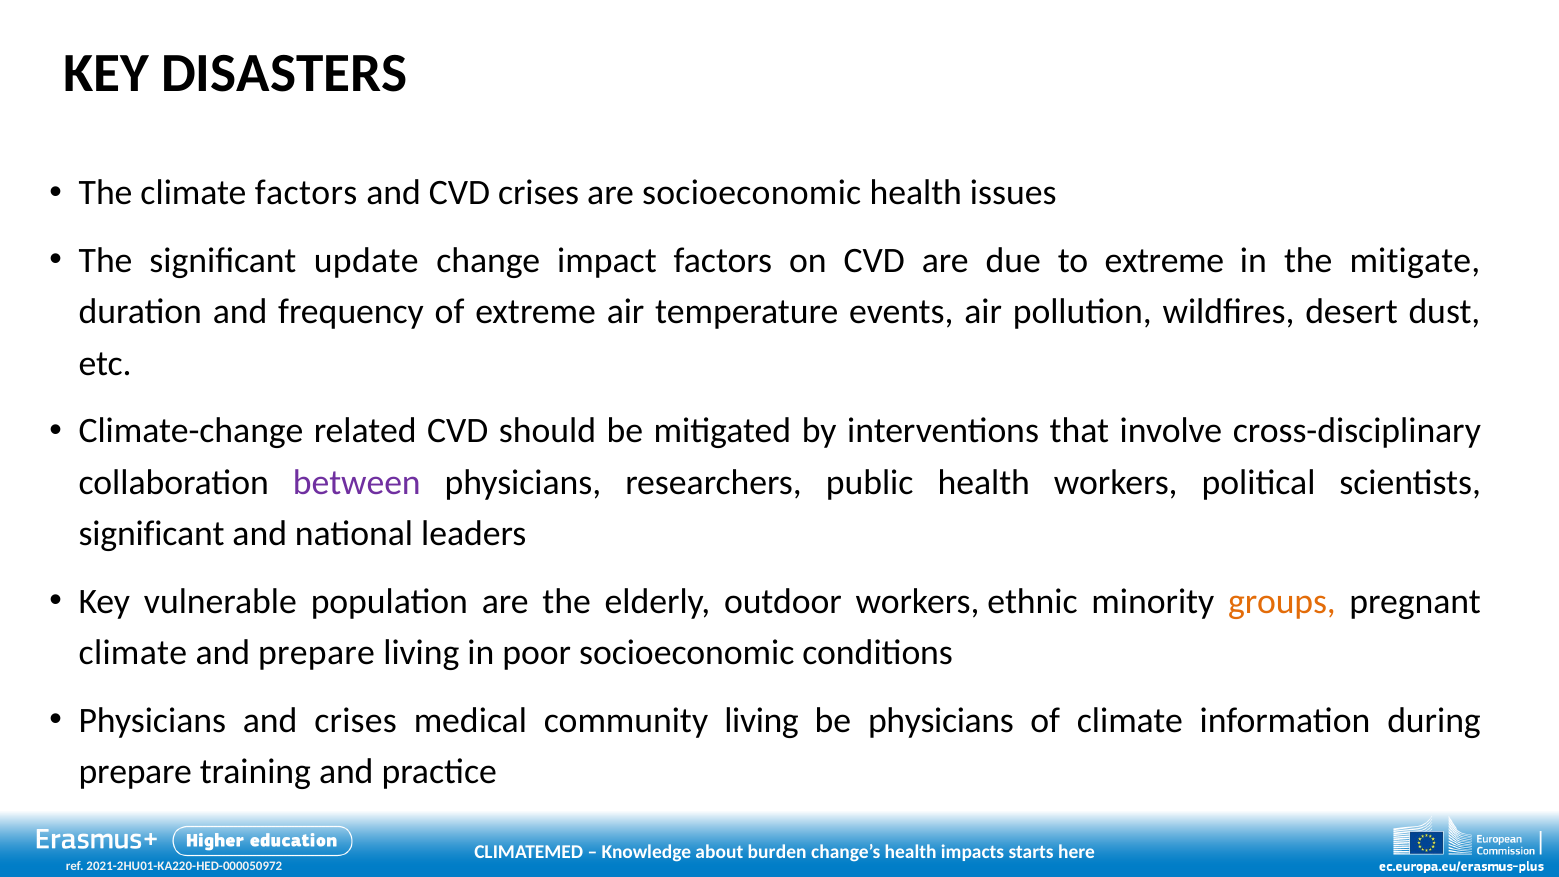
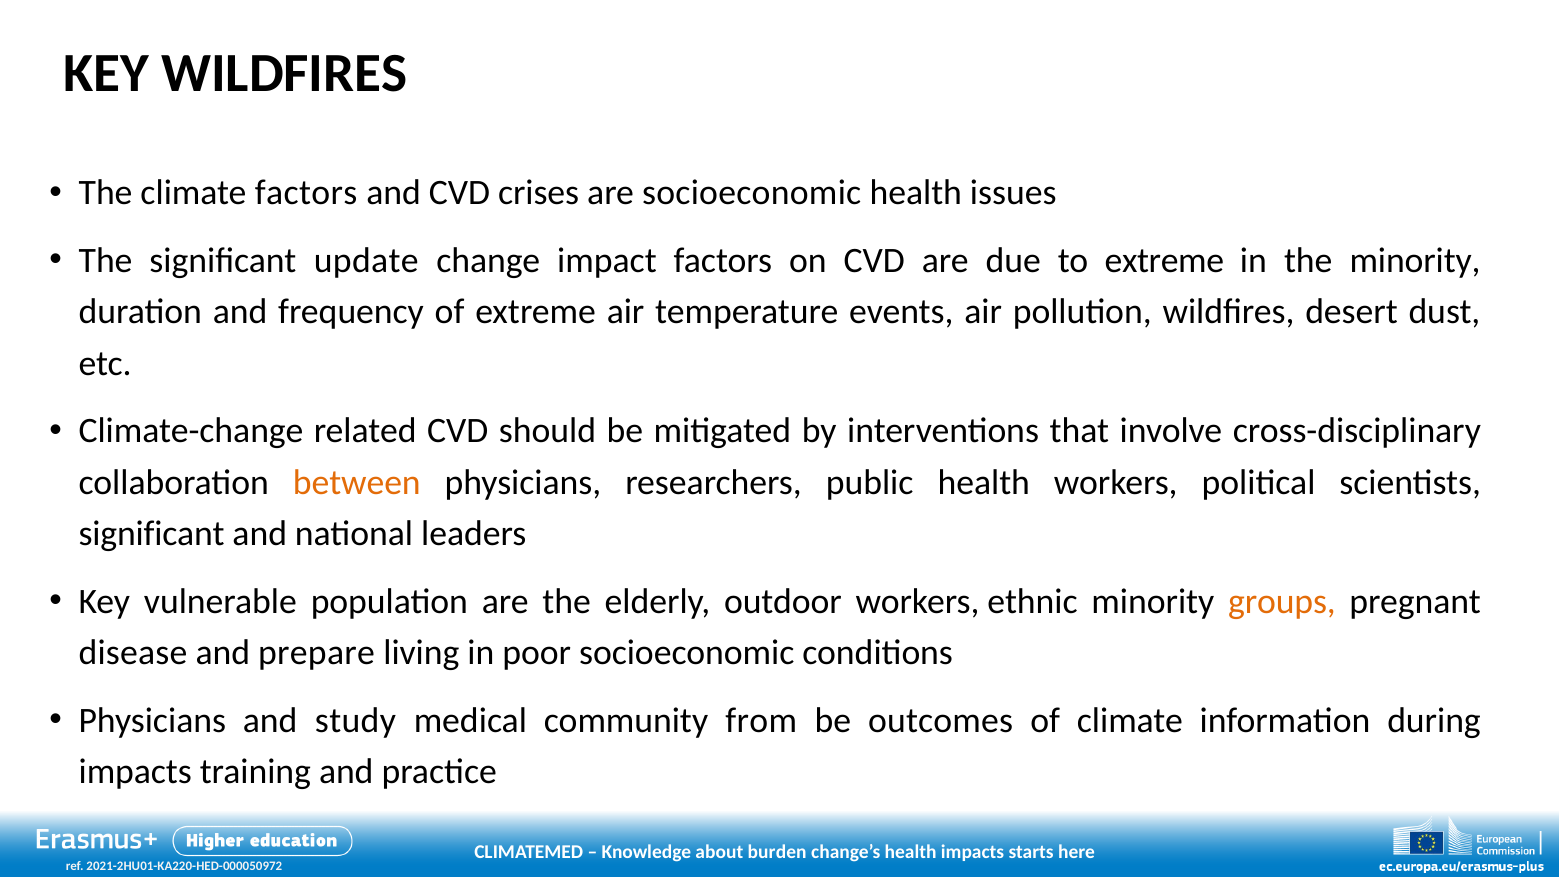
KEY DISASTERS: DISASTERS -> WILDFIRES (284, 74)
the mitigate: mitigate -> minority (1415, 261)
between colour: purple -> orange (357, 483)
climate: climate -> disease (133, 653)
and crises: crises -> study (355, 721)
community living: living -> from (761, 721)
be physicians: physicians -> outcomes (941, 721)
prepare: prepare -> impacts (135, 772)
